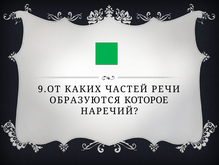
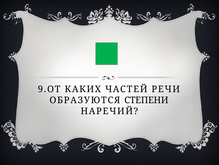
КОТОРОЕ: КОТОРОЕ -> СТЕПЕНИ (146, 100)
